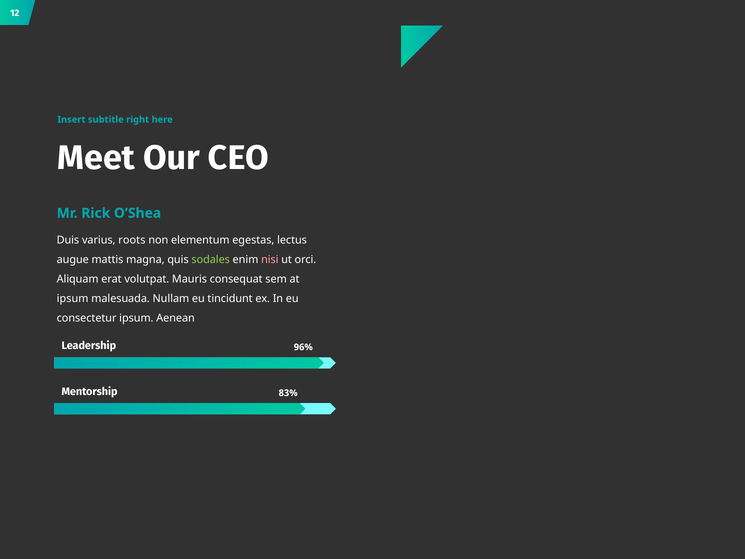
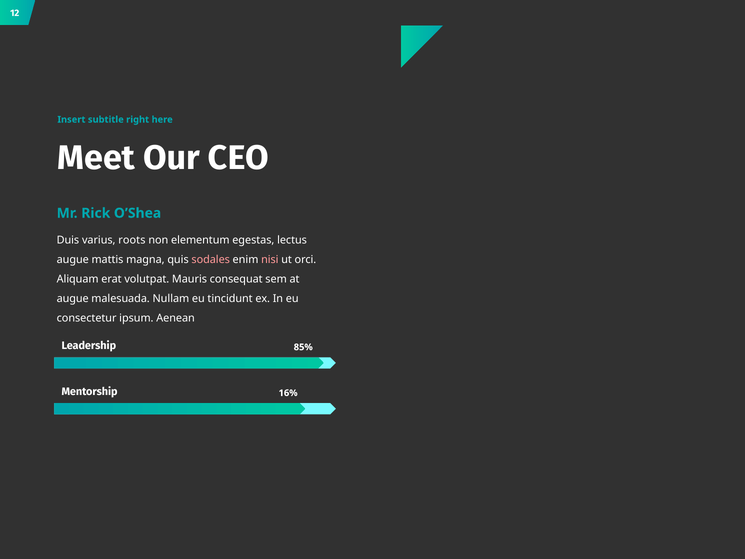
sodales colour: light green -> pink (211, 260)
ipsum: ipsum -> augue (73, 299)
96%: 96% -> 85% (303, 347)
83%: 83% -> 16% (288, 393)
